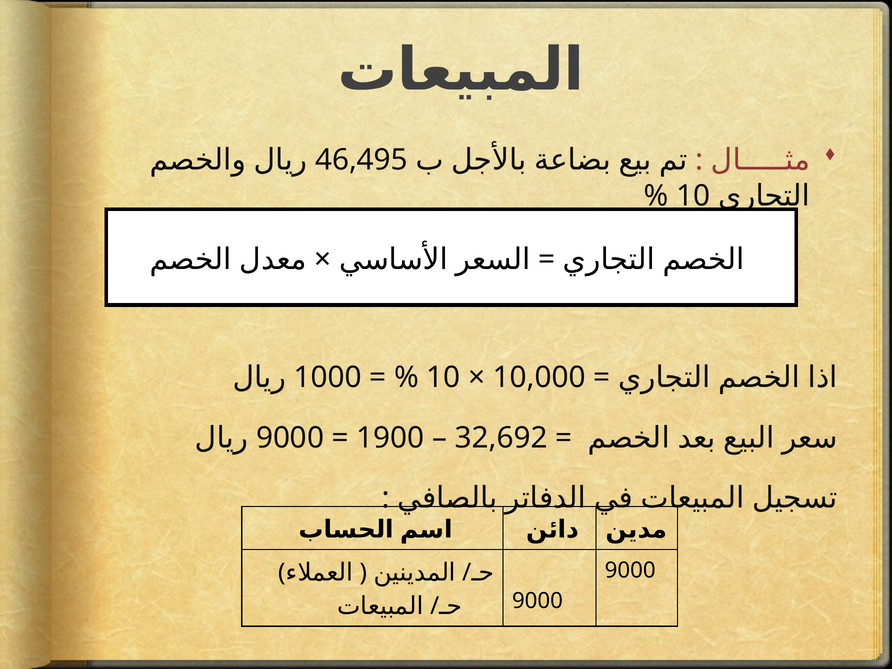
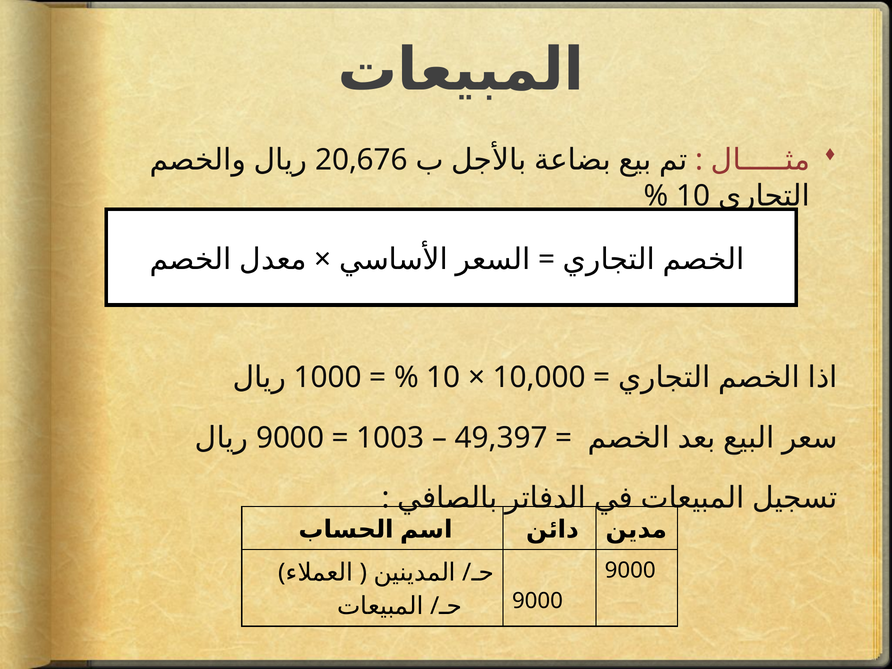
46,495: 46,495 -> 20,676 (362, 160)
1900: 1900 -> 1003 (390, 438)
32,692: 32,692 -> 49,397 (501, 438)
